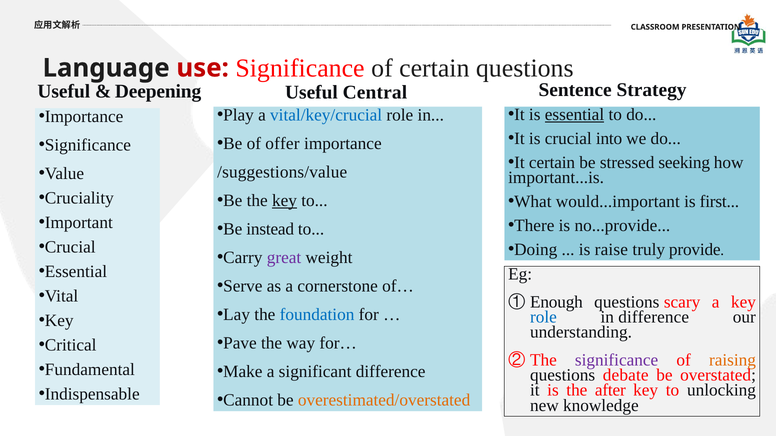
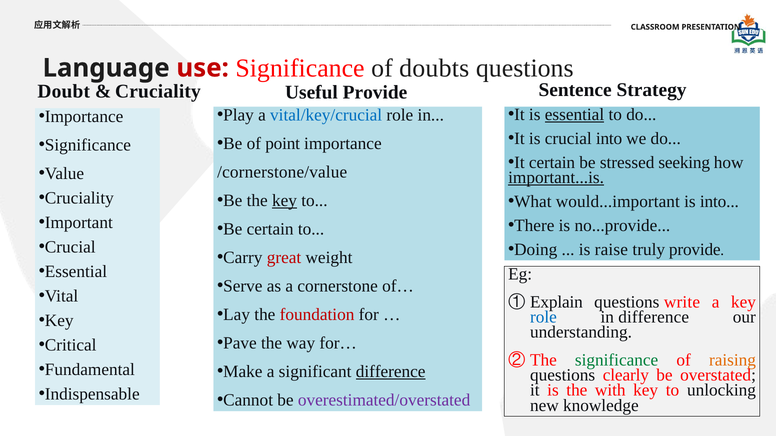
of certain: certain -> doubts (434, 68)
Useful: Useful -> Doubt (64, 91)
Deepening: Deepening -> Cruciality (158, 91)
Useful Central: Central -> Provide (375, 93)
offer: offer -> point (283, 144)
/suggestions/value: /suggestions/value -> /cornerstone/value (282, 172)
important...is underline: none -> present (556, 178)
is first: first -> into (719, 202)
Be instead: instead -> certain (270, 229)
great colour: purple -> red (284, 258)
Enough: Enough -> Explain (556, 302)
scary: scary -> write (682, 302)
foundation colour: blue -> red (317, 315)
significance colour: purple -> green (617, 361)
difference underline: none -> present (391, 372)
debate: debate -> clearly (626, 376)
after: after -> with (610, 391)
overestimated/overstated colour: orange -> purple (384, 401)
